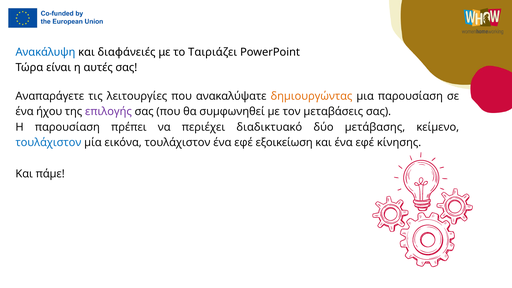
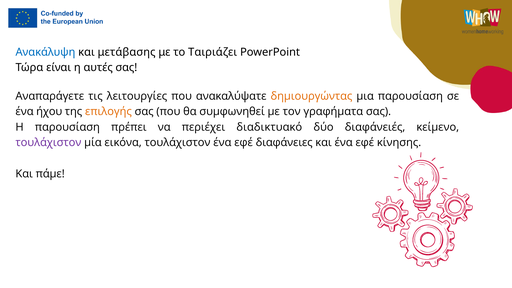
διαφάνειές: διαφάνειές -> μετάβασης (127, 52)
επιλογής colour: purple -> orange (108, 112)
μεταβάσεις: μεταβάσεις -> γραφήματα (333, 112)
μετάβασης: μετάβασης -> διαφάνειές (375, 127)
τουλάχιστον colour: blue -> purple (48, 143)
εξοικείωση: εξοικείωση -> διαφάνειες (284, 143)
